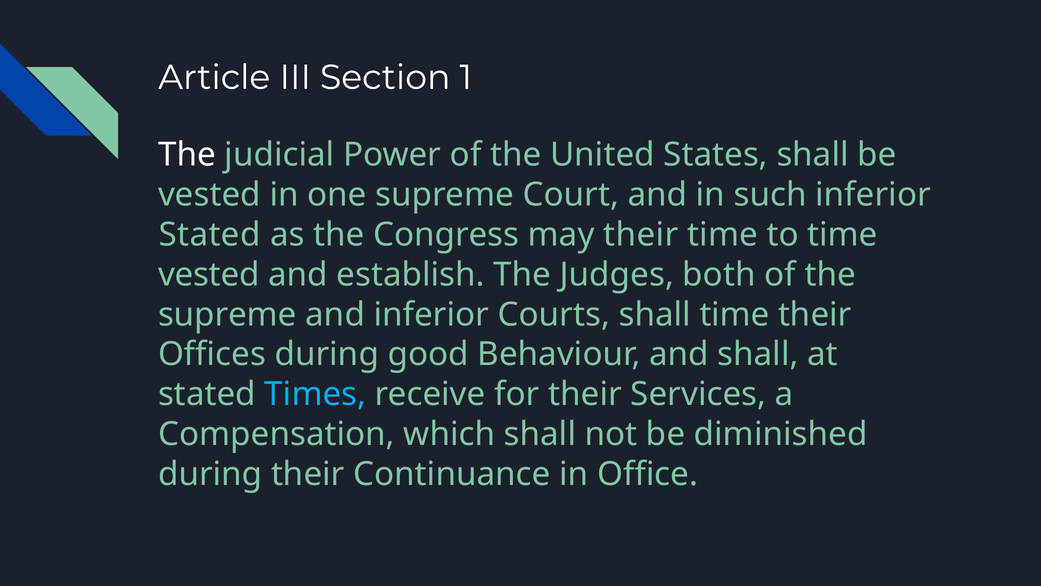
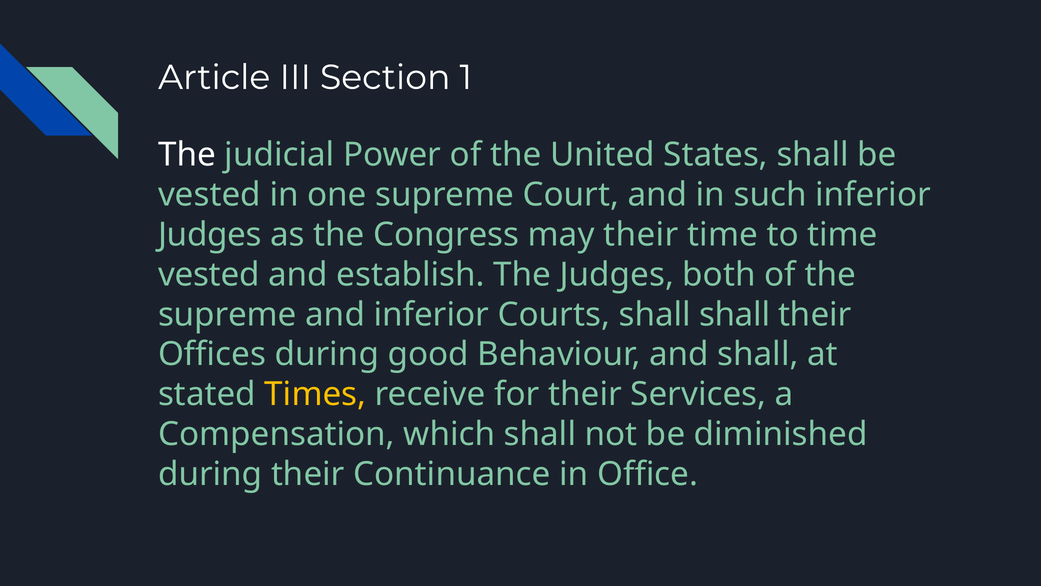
Stated: Stated -> Judges (210, 235)
shall time: time -> shall (735, 314)
Times colour: light blue -> yellow (315, 394)
